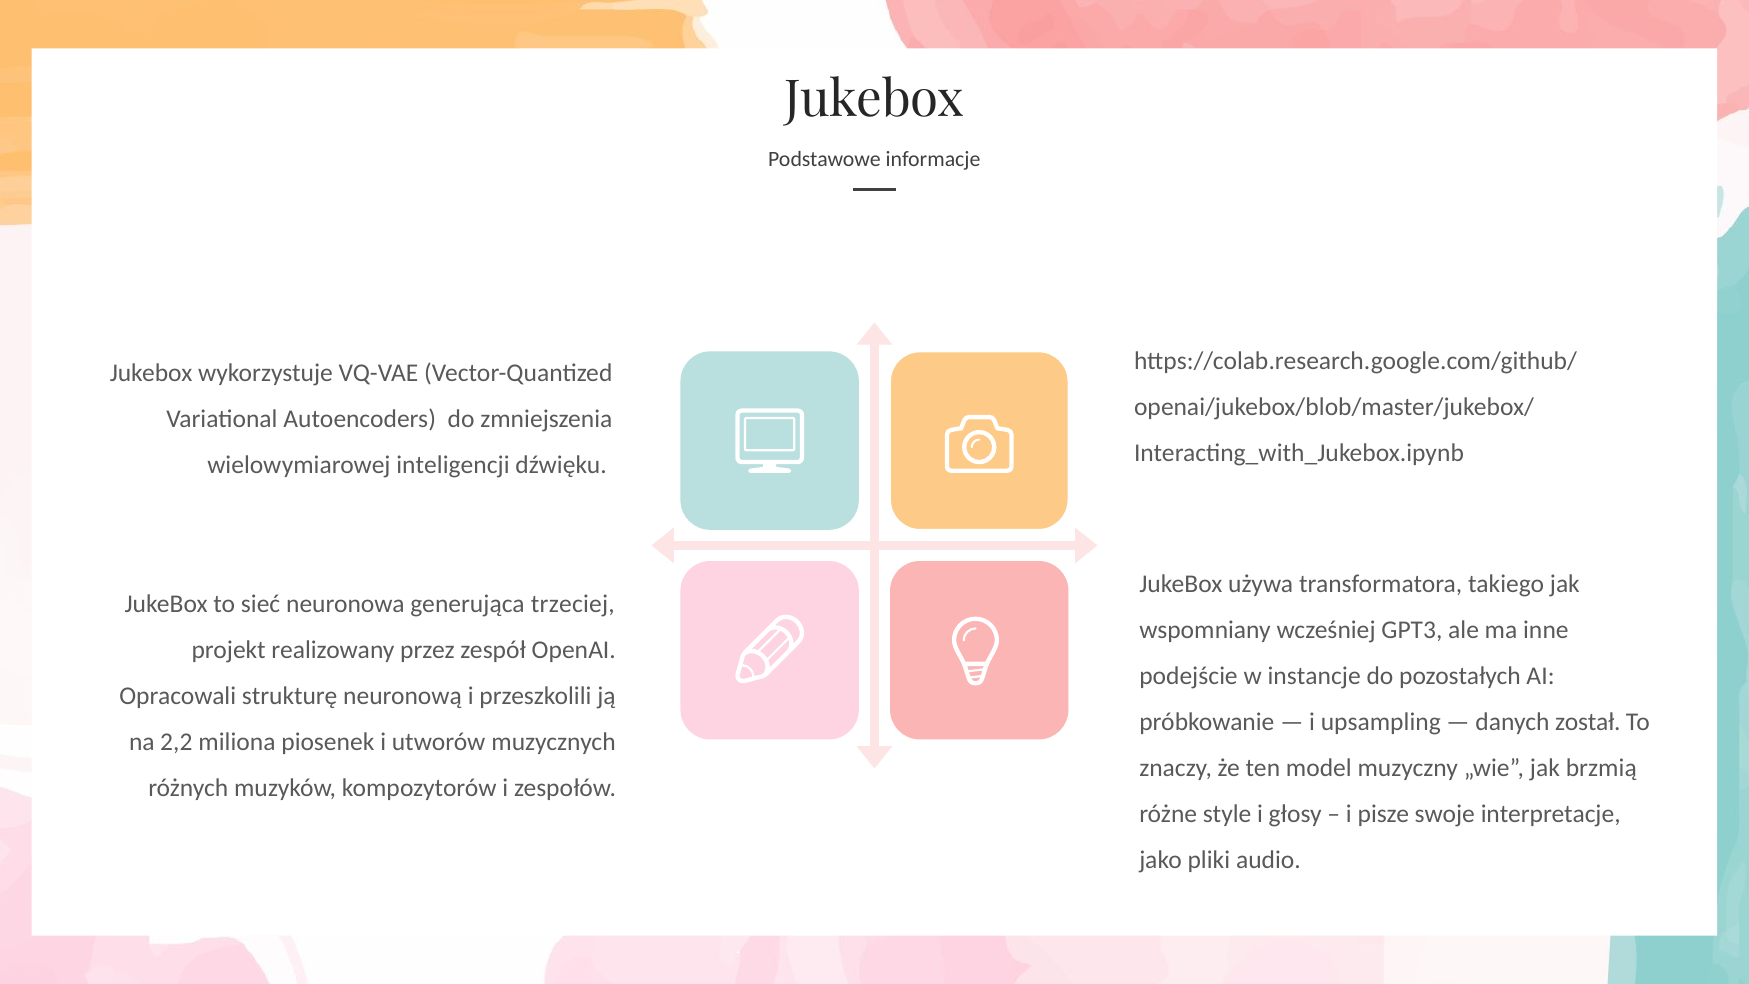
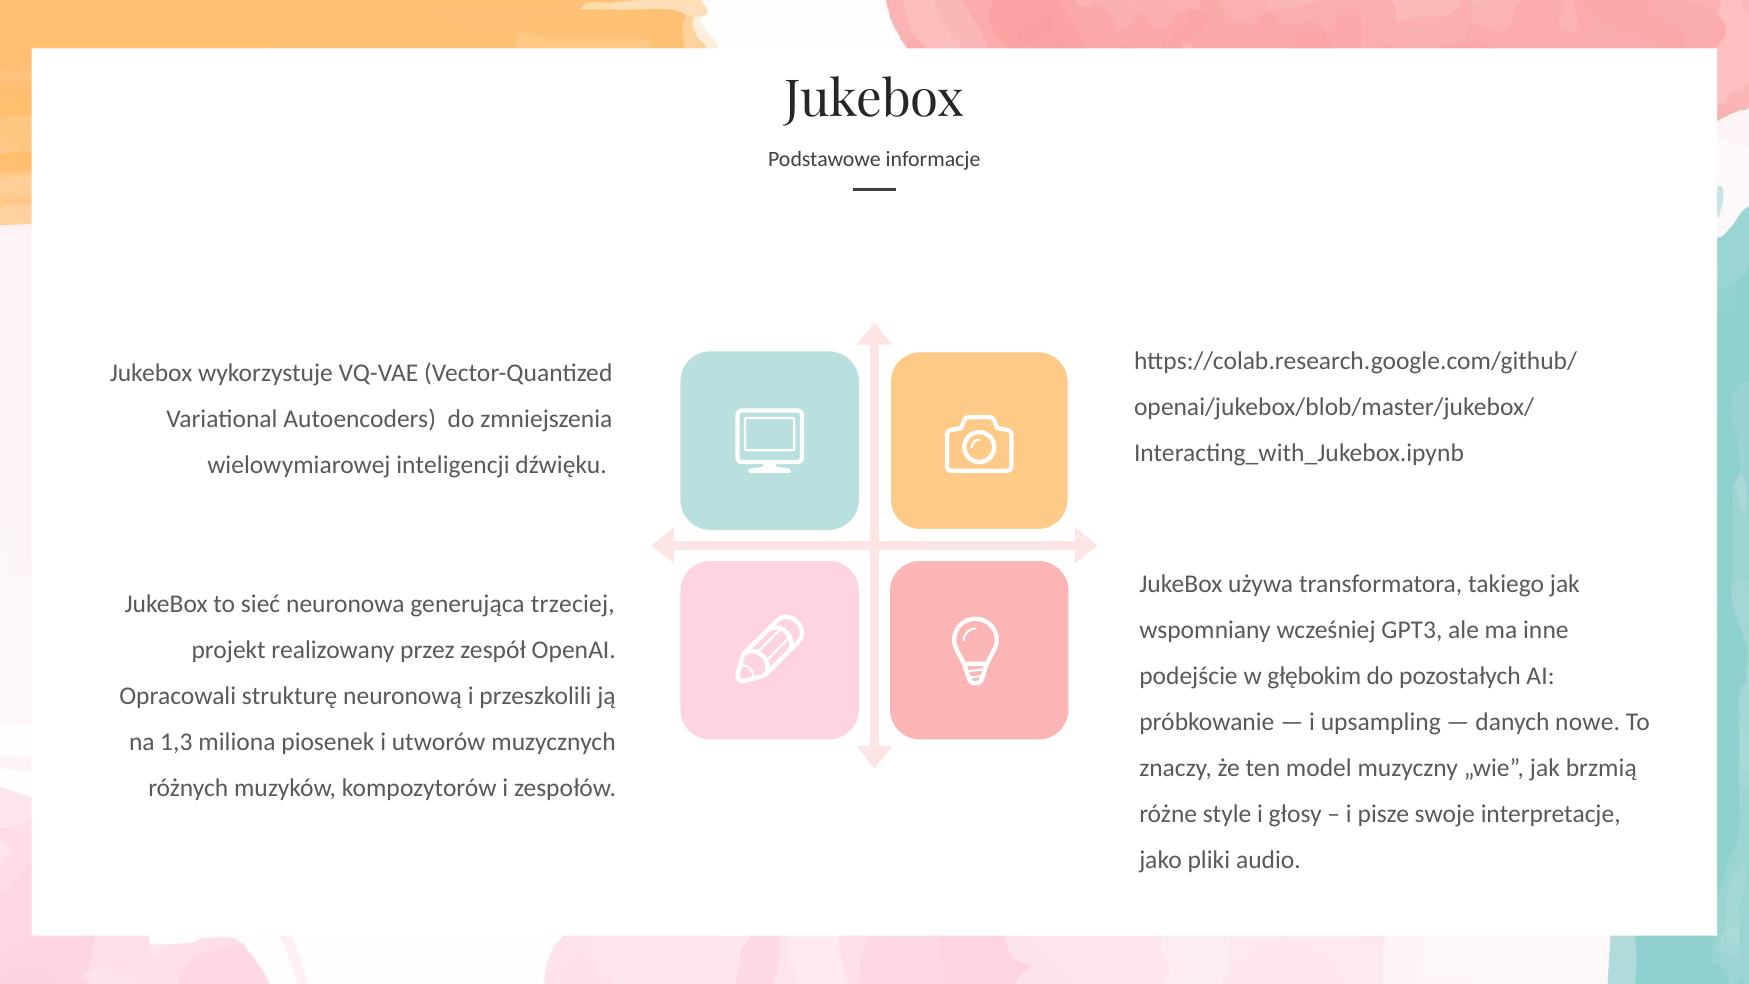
instancje: instancje -> głębokim (1314, 676)
został: został -> nowe (1588, 722)
2,2: 2,2 -> 1,3 (176, 742)
